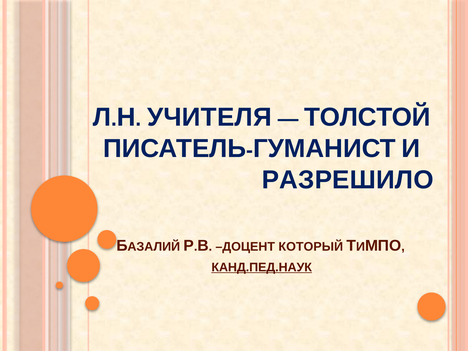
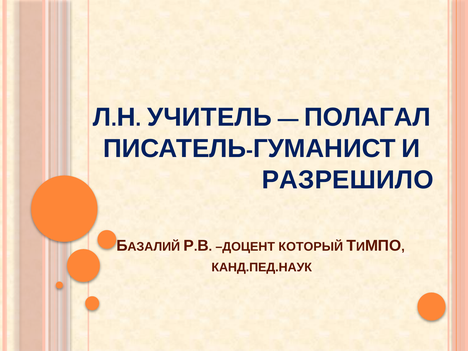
УЧИТЕЛЯ: УЧИТЕЛЯ -> УЧИТЕЛЬ (209, 117)
ТОЛСТОЙ: ТОЛСТОЙ -> ПОЛАГАЛ (367, 117)
КАНД.ПЕД.НАУК underline: present -> none (262, 267)
